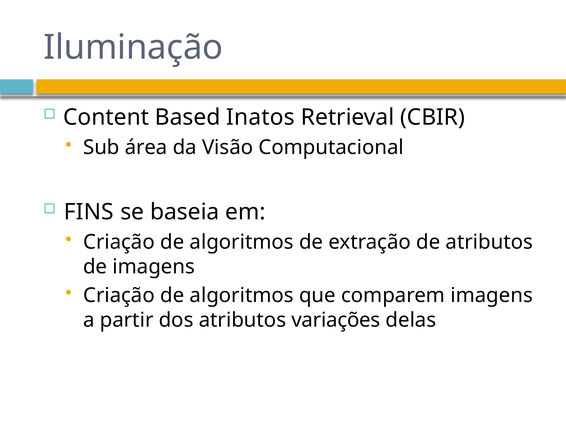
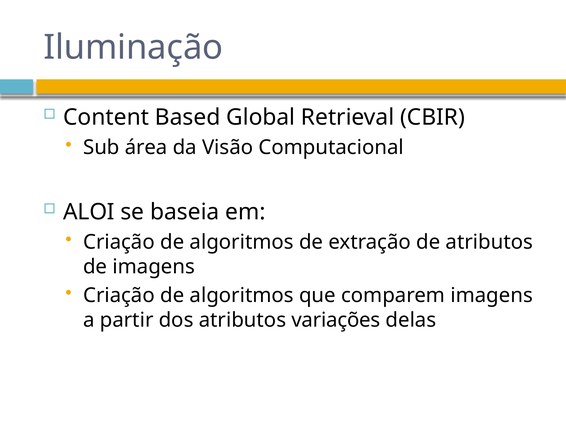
Inatos: Inatos -> Global (261, 117)
FINS: FINS -> ALOI (89, 212)
